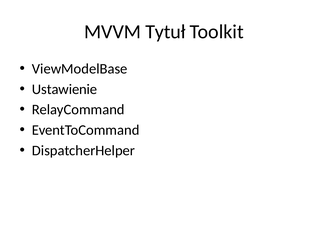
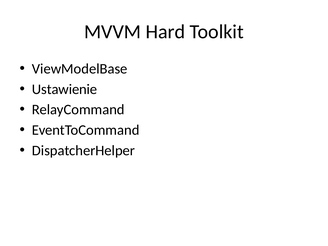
Tytuł: Tytuł -> Hard (165, 32)
